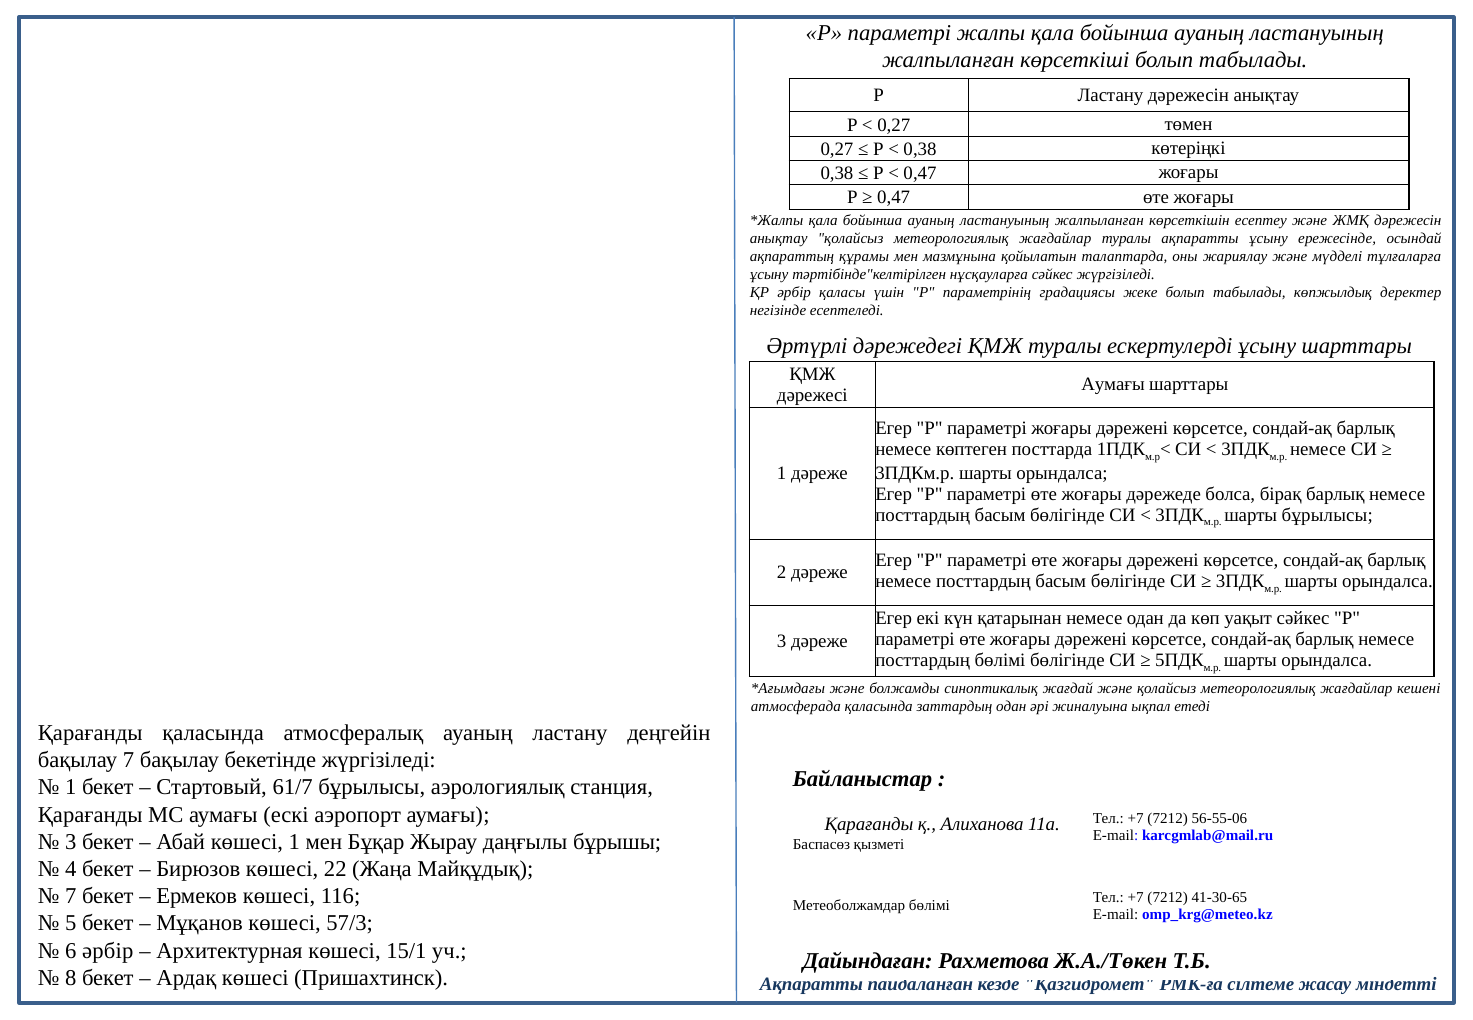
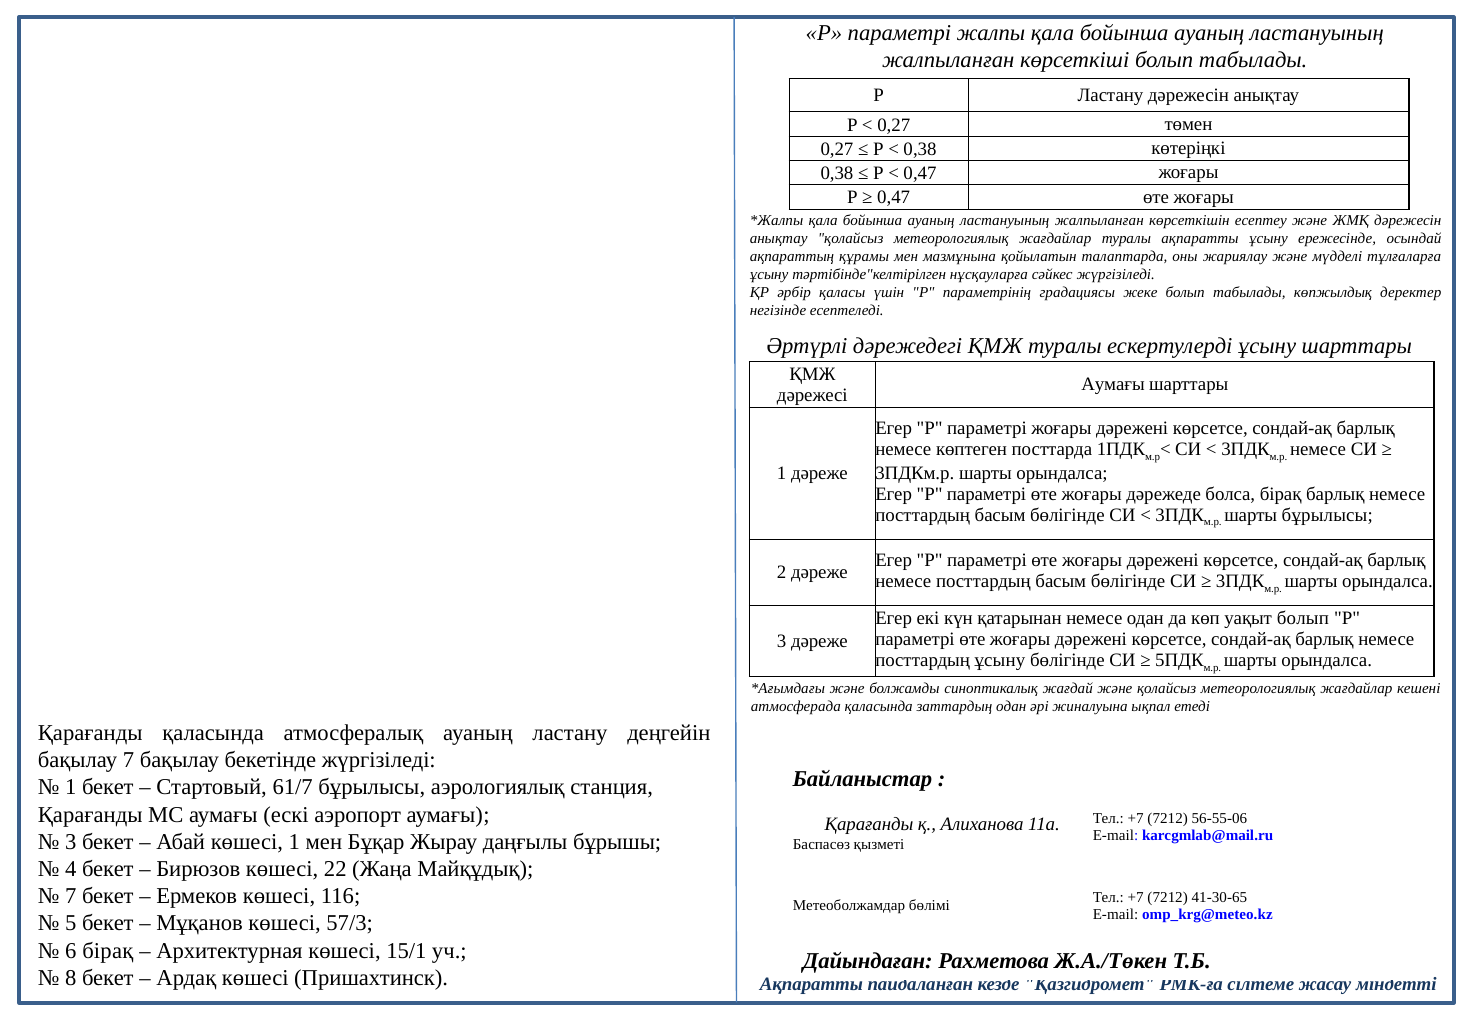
уақыт сәйкес: сәйкес -> болып (1303, 619)
посттардың бөлімі: бөлімі -> ұсыну (1000, 660)
6 әрбір: әрбір -> бірақ (108, 950)
